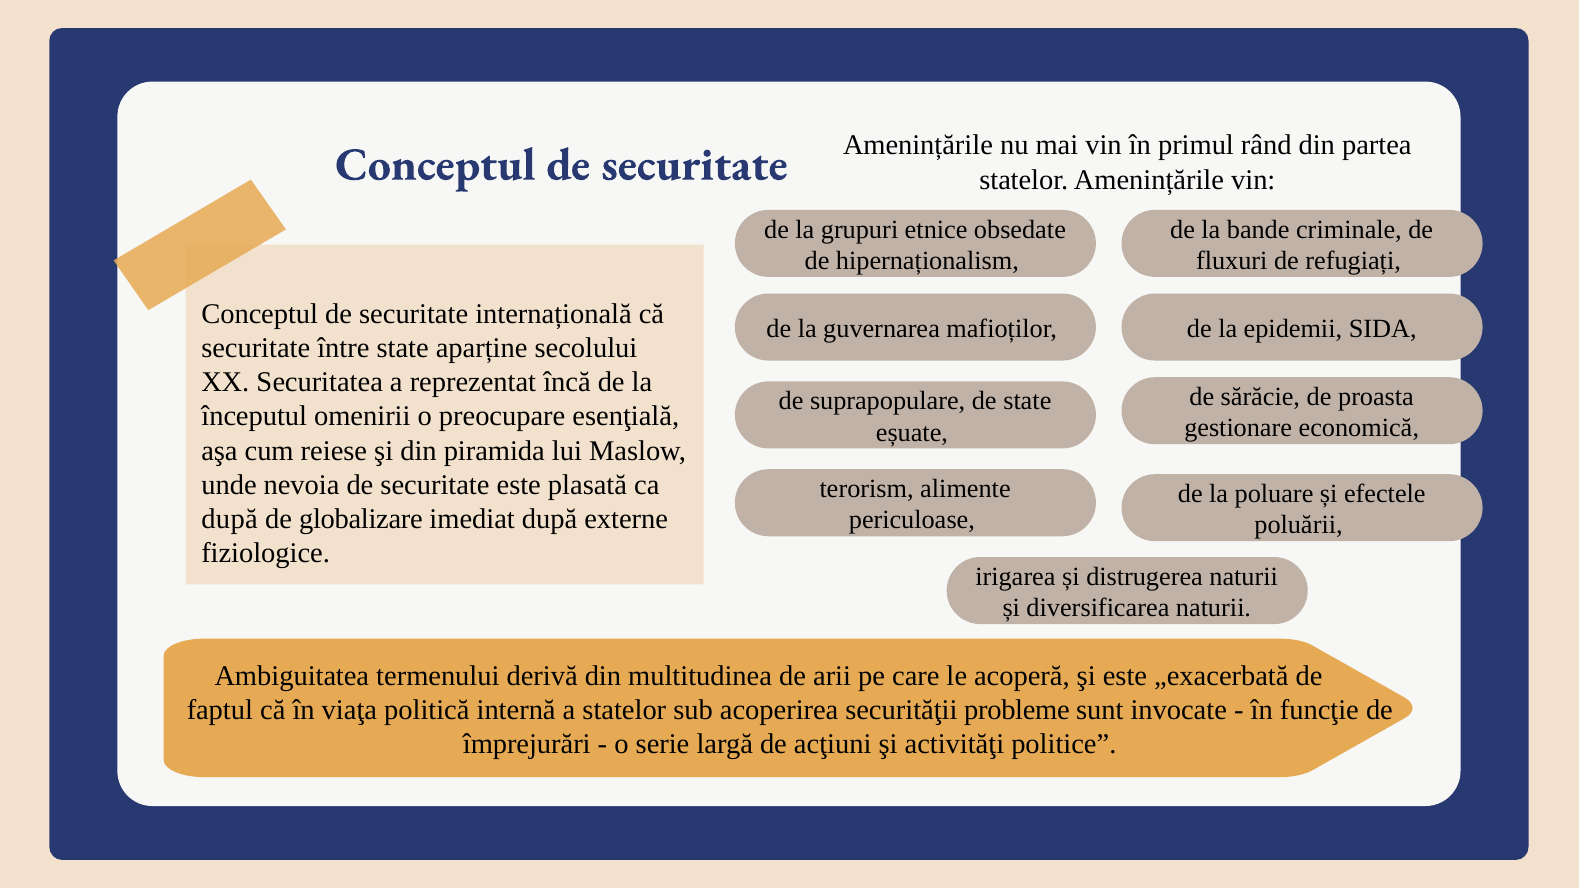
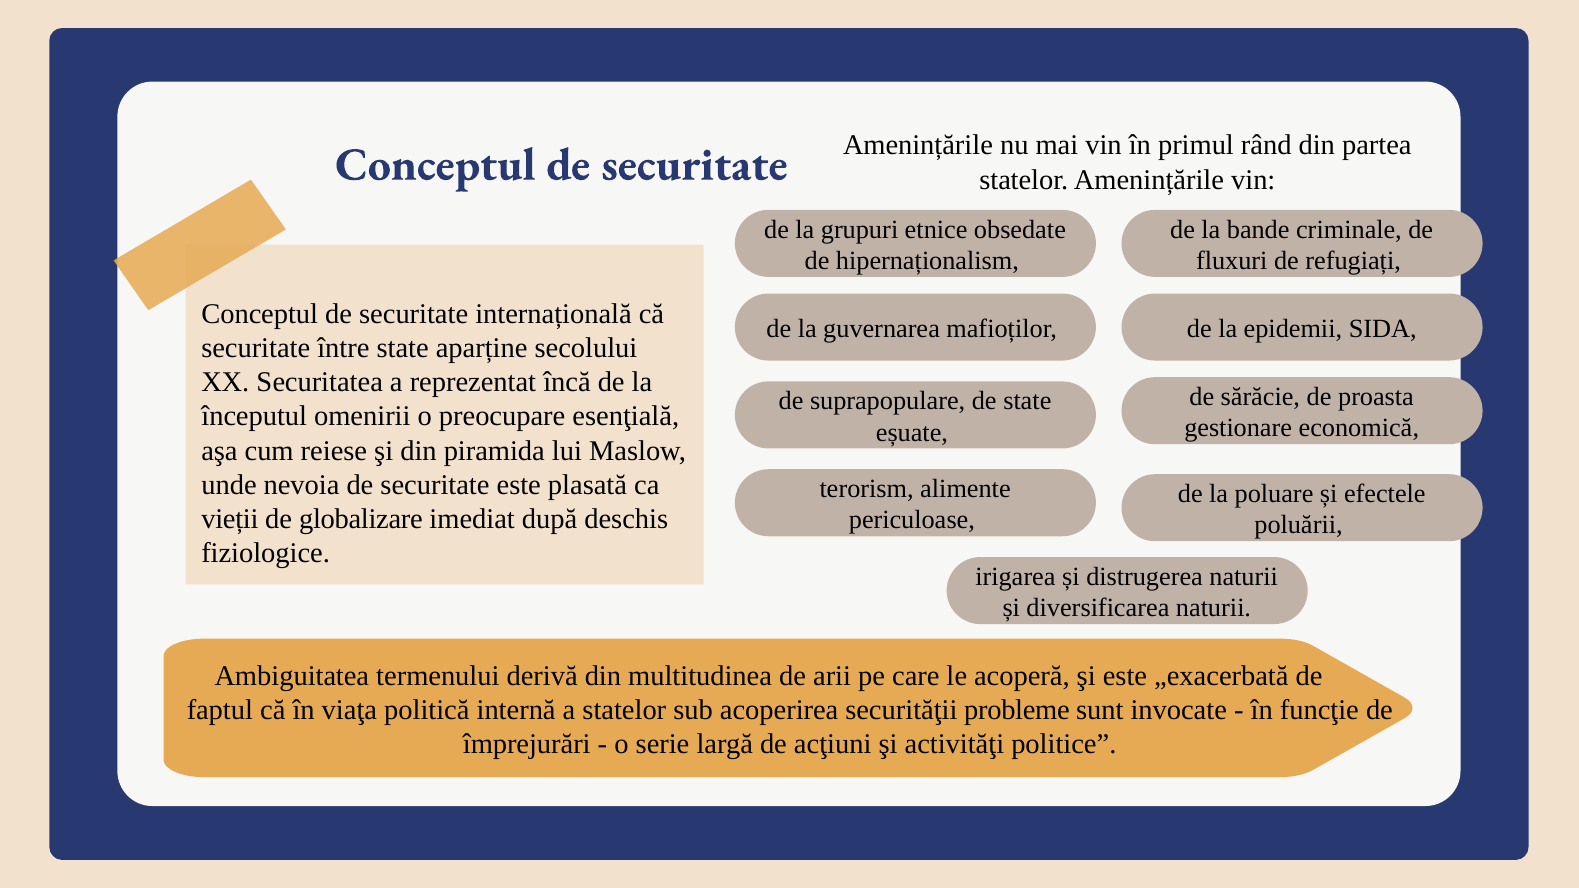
după: după -> vieții (230, 519)
externe: externe -> deschis (626, 519)
